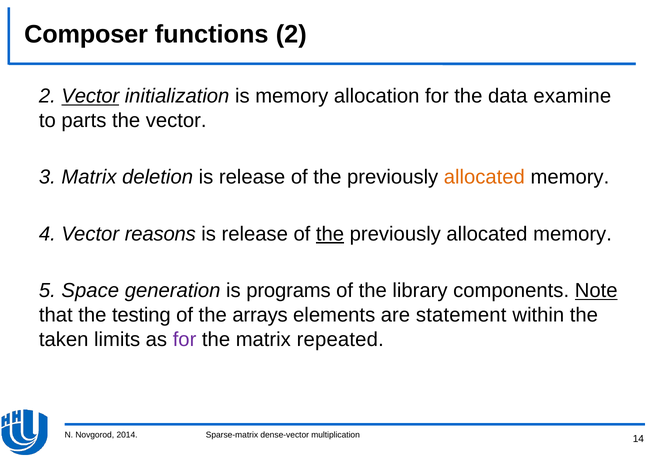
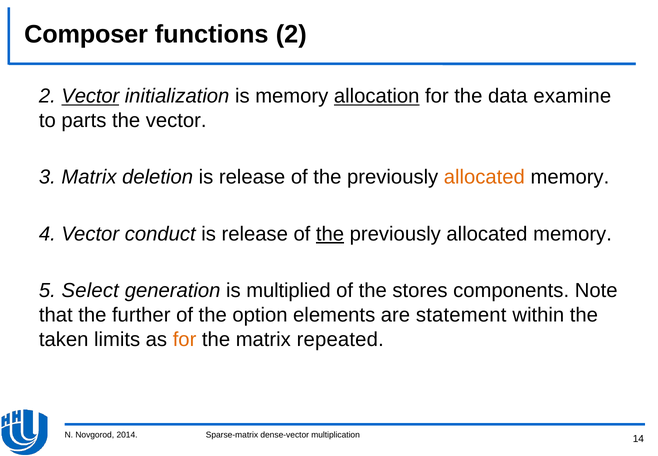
allocation underline: none -> present (377, 96)
reasons: reasons -> conduct (160, 234)
Space: Space -> Select (90, 290)
programs: programs -> multiplied (288, 290)
library: library -> stores (420, 290)
Note underline: present -> none (596, 290)
testing: testing -> further (141, 315)
arrays: arrays -> option (260, 315)
for colour: purple -> orange (185, 339)
